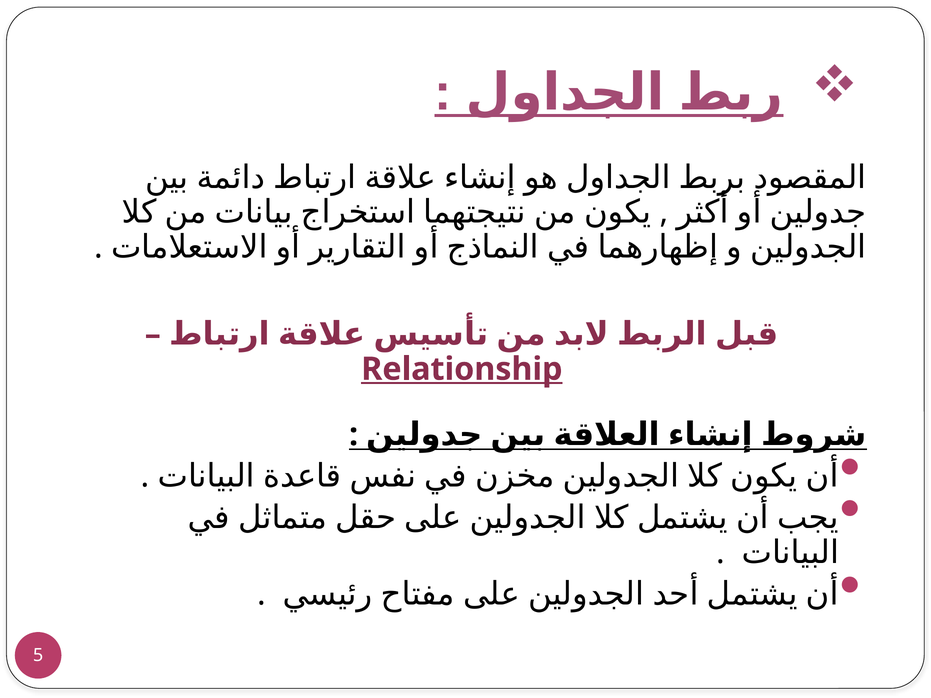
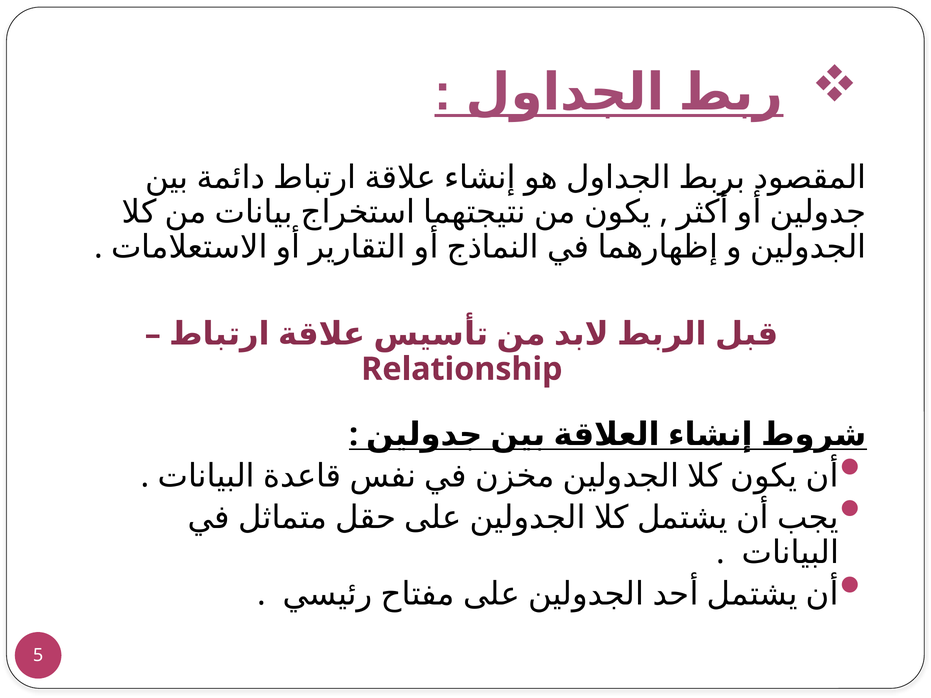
Relationship underline: present -> none (462, 369)
